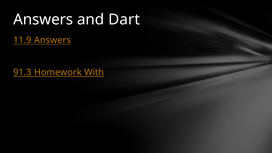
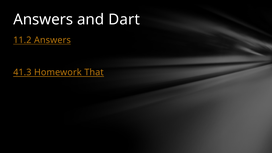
11.9: 11.9 -> 11.2 (22, 40)
91.3: 91.3 -> 41.3 (22, 72)
With: With -> That (94, 72)
